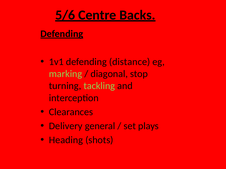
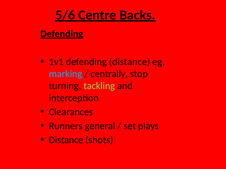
marking colour: light green -> light blue (66, 74)
diagonal: diagonal -> centrally (109, 74)
Delivery: Delivery -> Runners (66, 126)
Heading: Heading -> Distance (66, 140)
